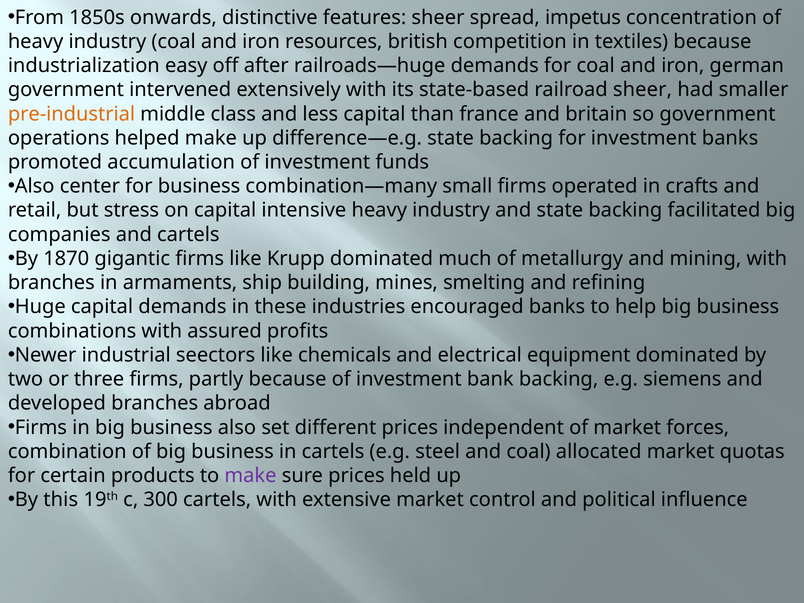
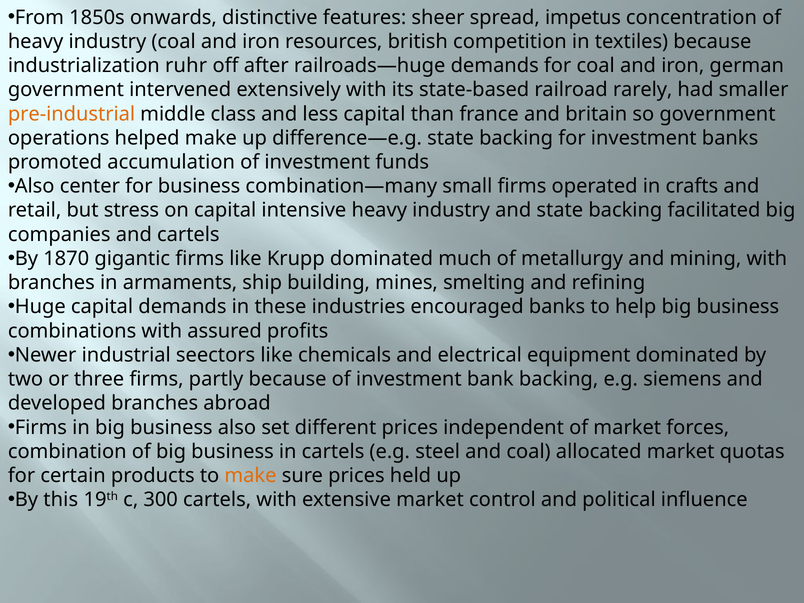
easy: easy -> ruhr (186, 66)
railroad sheer: sheer -> rarely (643, 90)
make colour: purple -> orange (251, 476)
